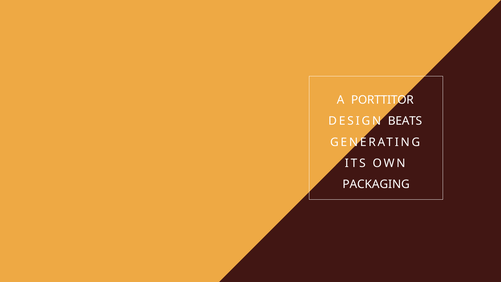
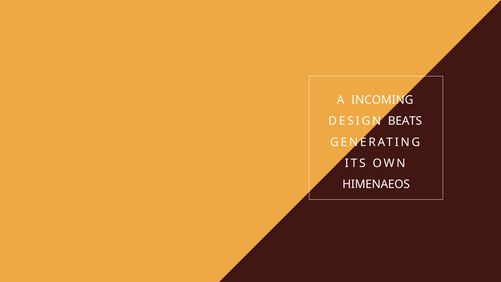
PORTTITOR: PORTTITOR -> INCOMING (382, 100)
PACKAGING: PACKAGING -> HIMENAEOS (376, 184)
